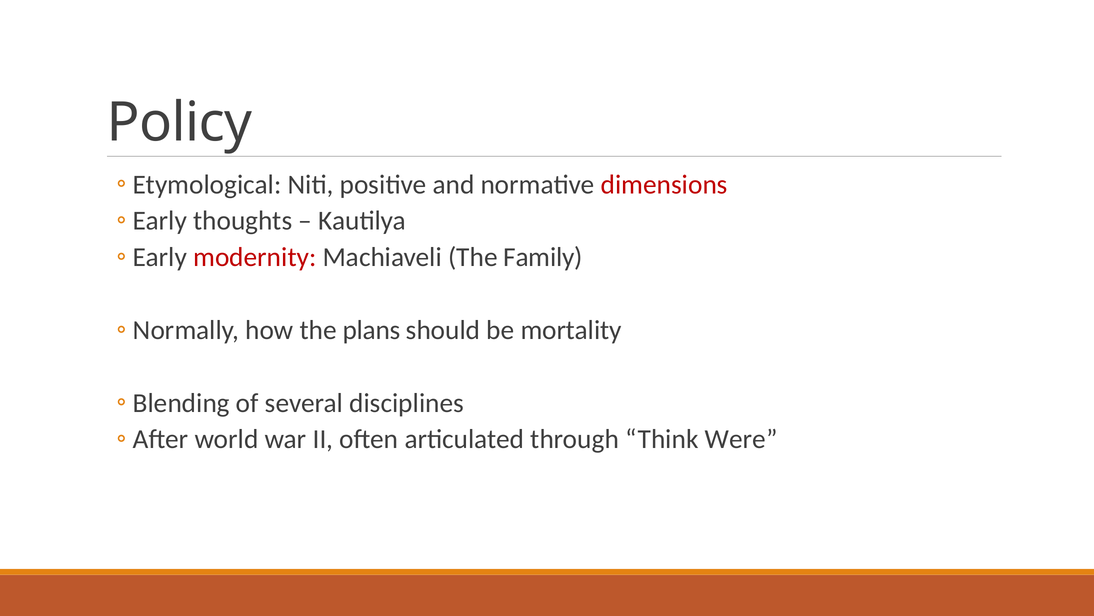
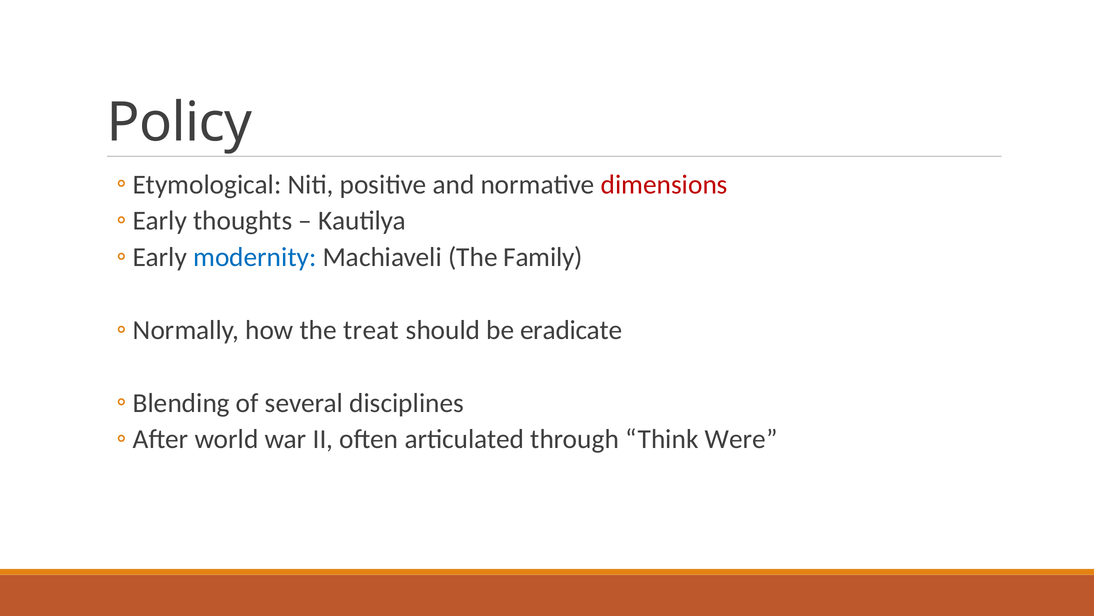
modernity colour: red -> blue (255, 257)
plans: plans -> treat (371, 330)
mortality: mortality -> eradicate (571, 330)
